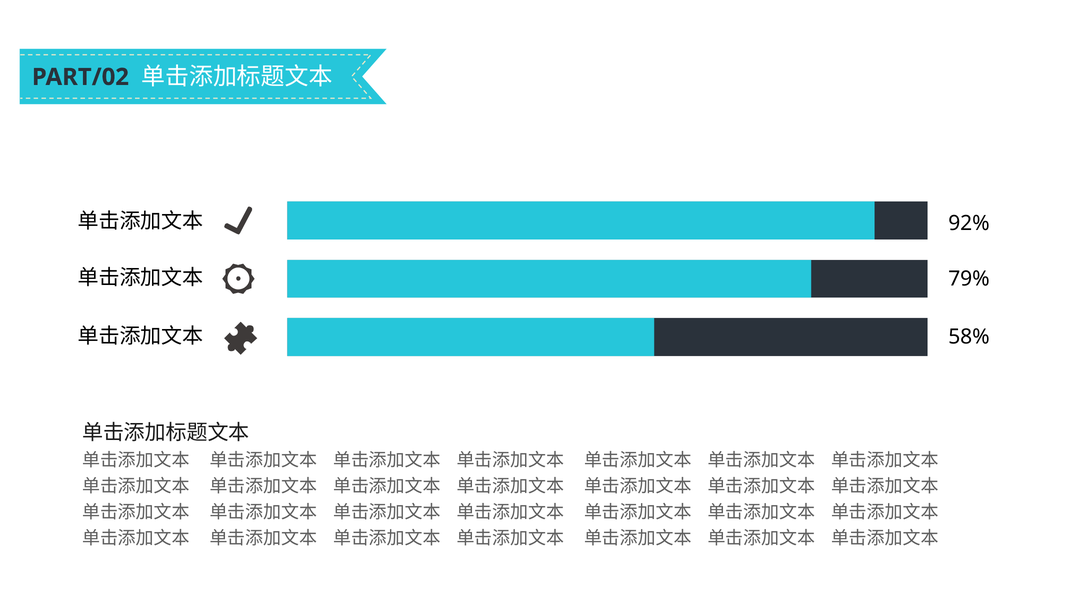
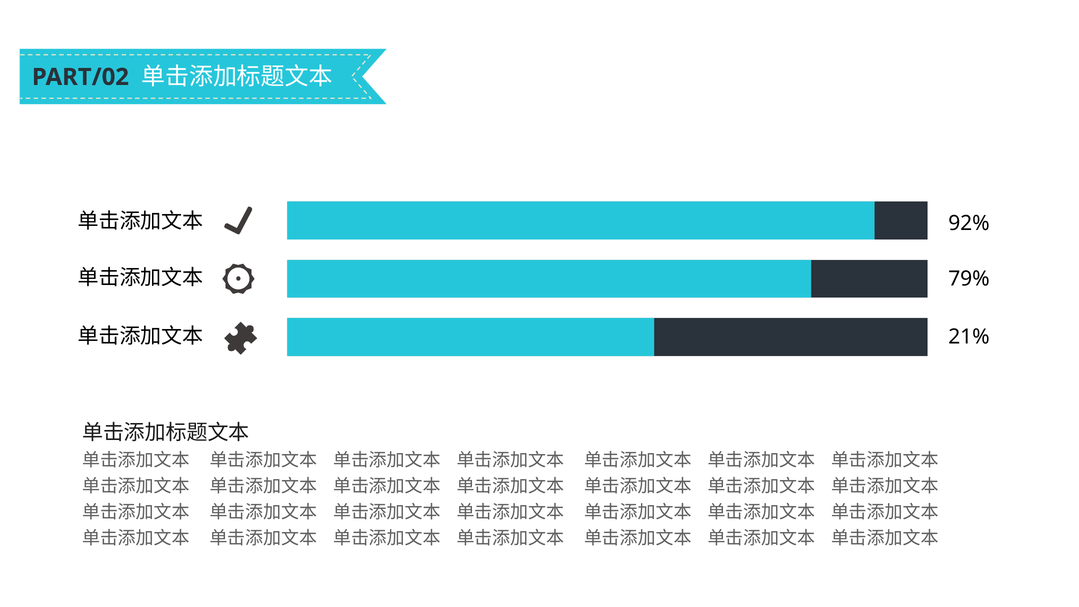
58%: 58% -> 21% (969, 337)
